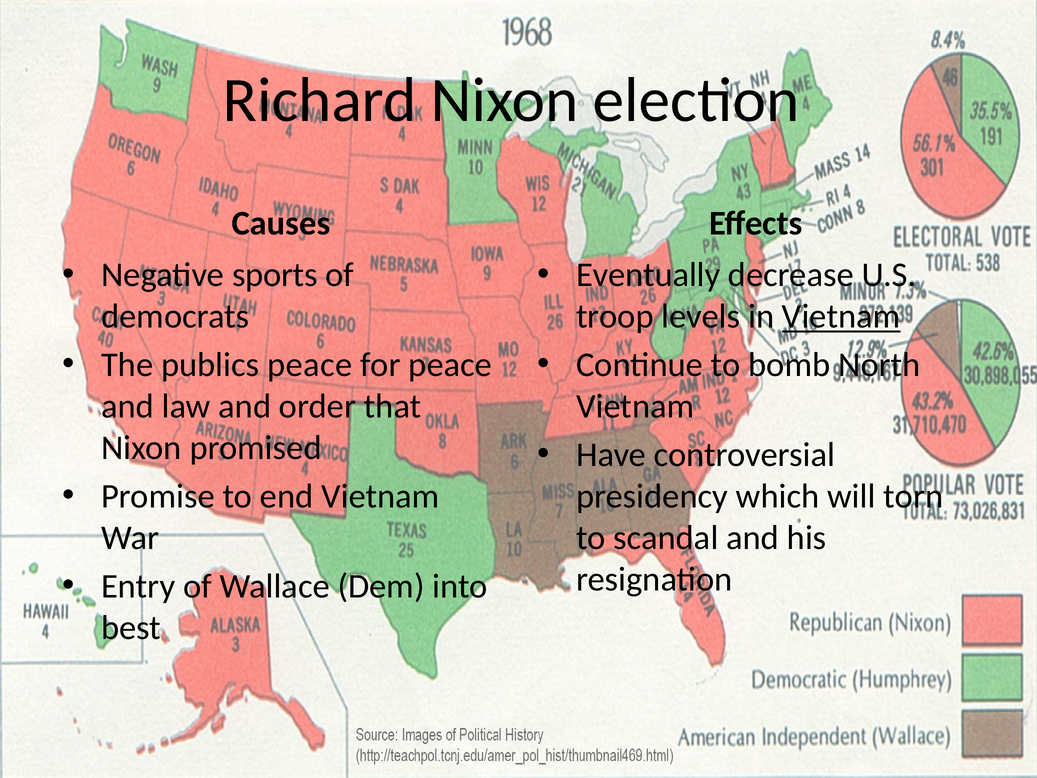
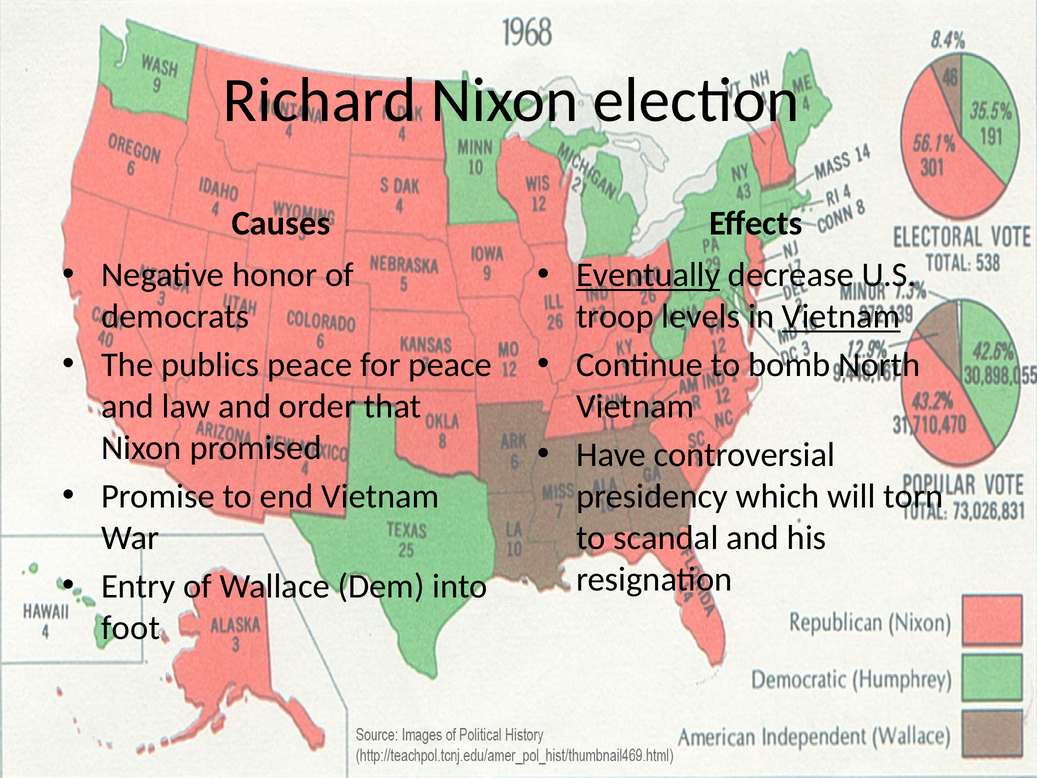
sports: sports -> honor (275, 275)
Eventually underline: none -> present (648, 275)
best: best -> foot (131, 628)
